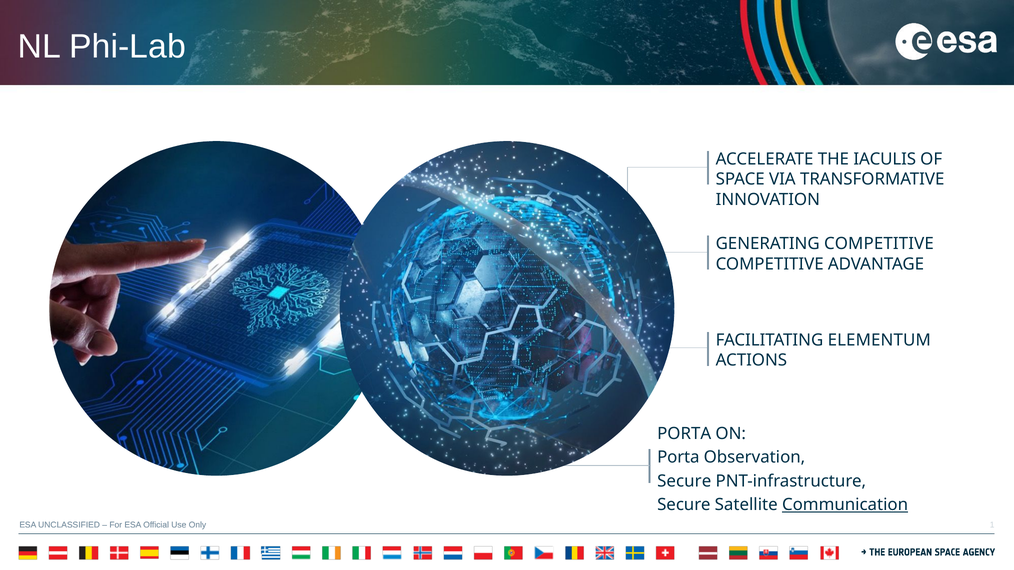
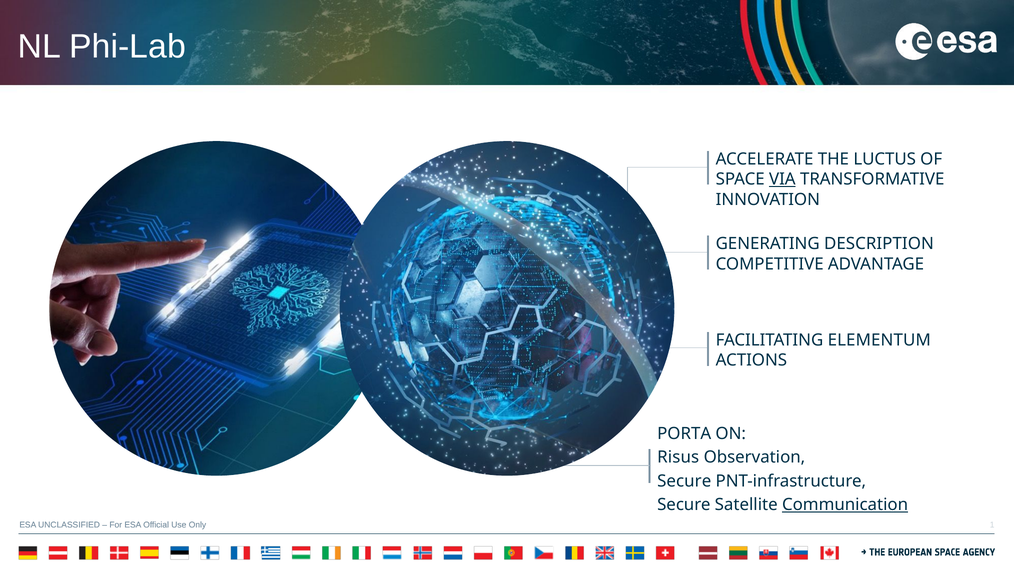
IACULIS: IACULIS -> LUCTUS (885, 159)
VIA underline: none -> present (782, 179)
GENERATING COMPETITIVE: COMPETITIVE -> DESCRIPTION (879, 244)
Porta: Porta -> Risus (678, 458)
